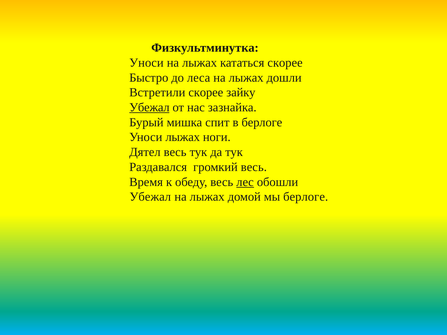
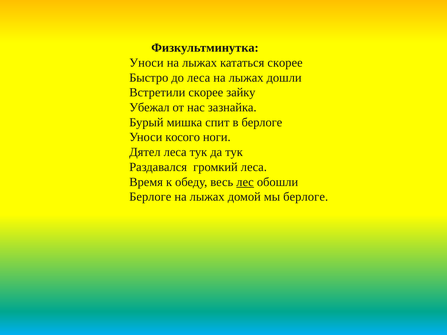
Убежал underline: present -> none (149, 108)
Уноси лыжах: лыжах -> косого (183, 137)
Дятел весь: весь -> леса (175, 152)
громкий весь: весь -> леса (254, 167)
Убежал: Убежал -> Берлоге (150, 197)
